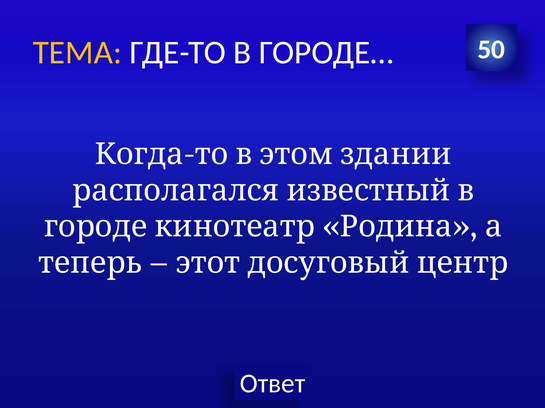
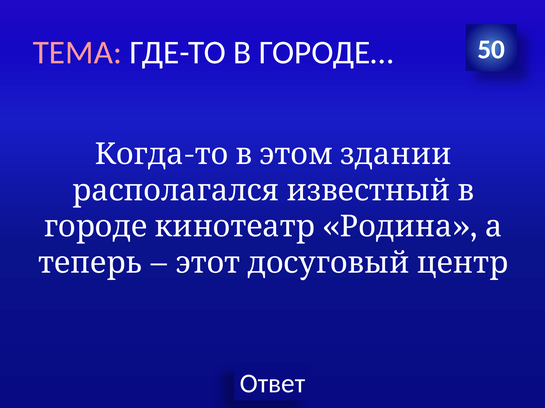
ТЕМА colour: yellow -> pink (77, 53)
